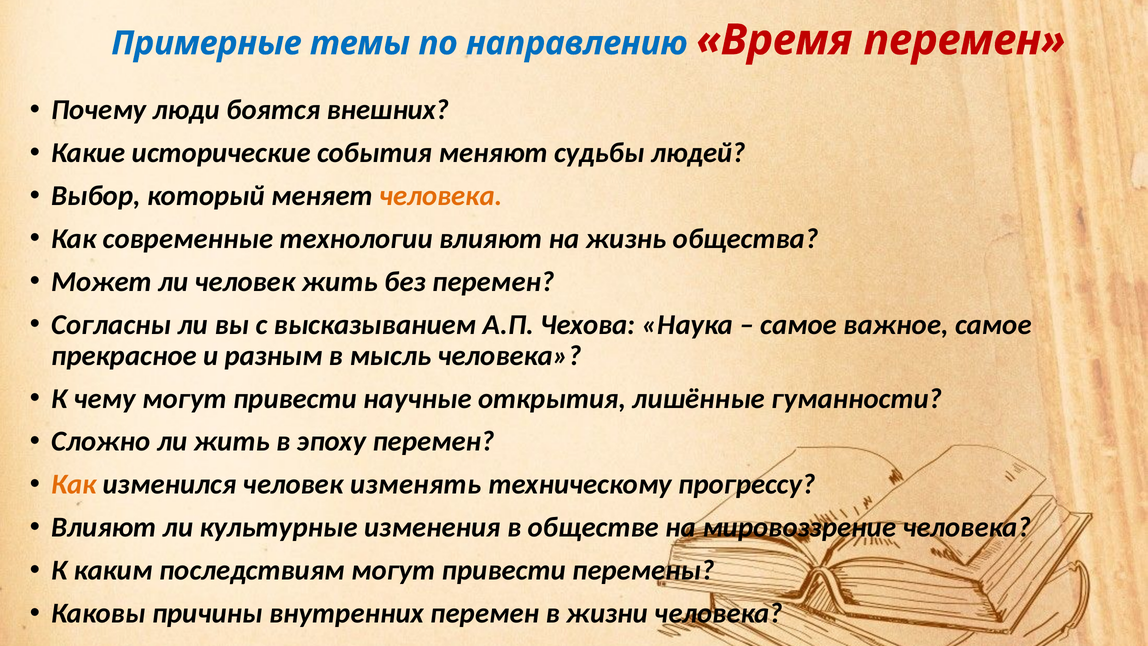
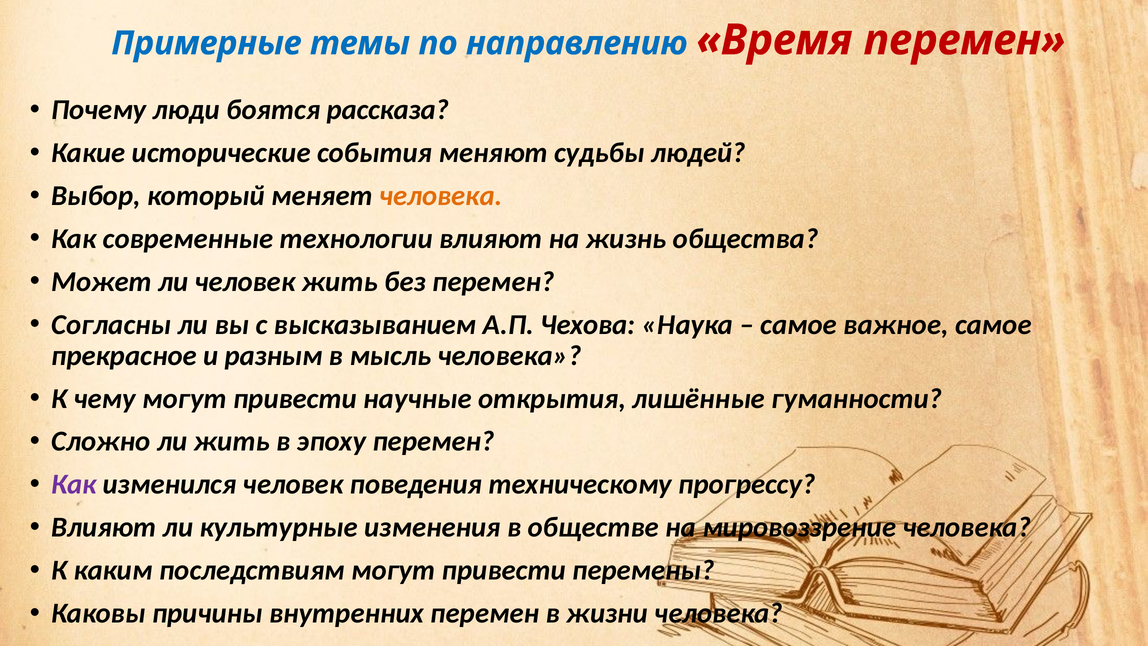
внешних: внешних -> рассказа (388, 110)
Как colour: orange -> purple (74, 484)
изменять: изменять -> поведения (416, 484)
